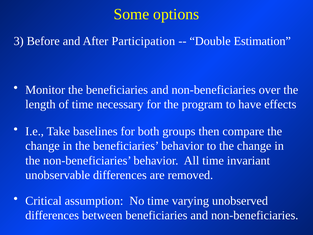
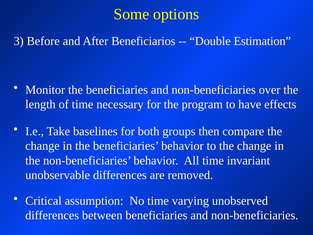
Participation: Participation -> Beneficiarios (143, 41)
